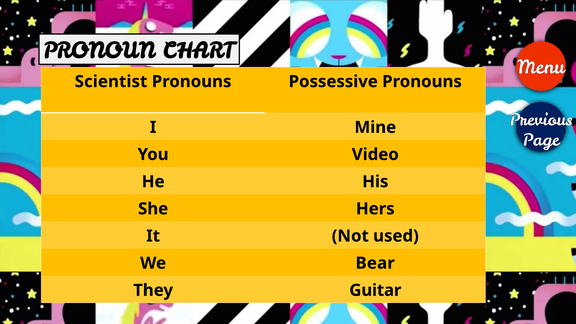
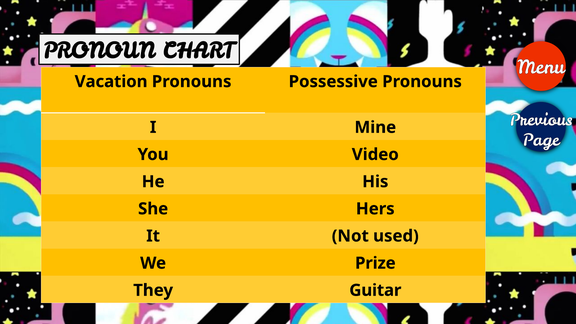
Scientist: Scientist -> Vacation (111, 82)
Bear: Bear -> Prize (375, 263)
